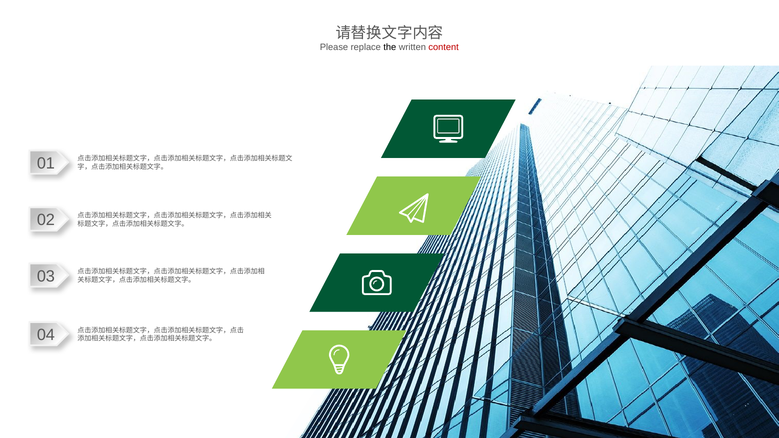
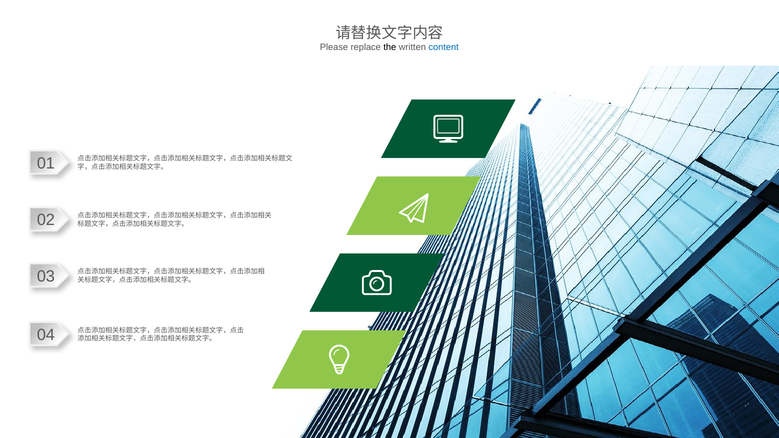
content colour: red -> blue (444, 47)
